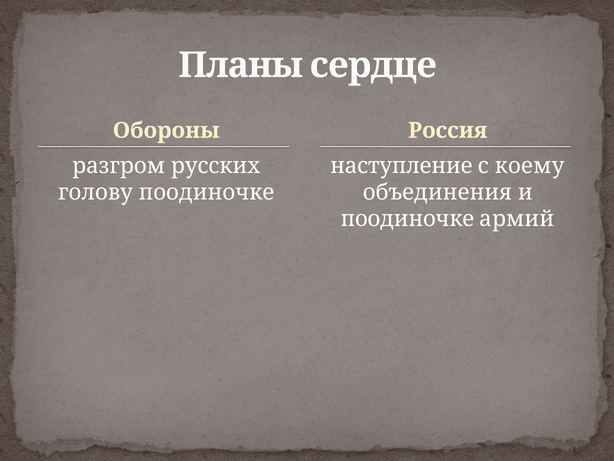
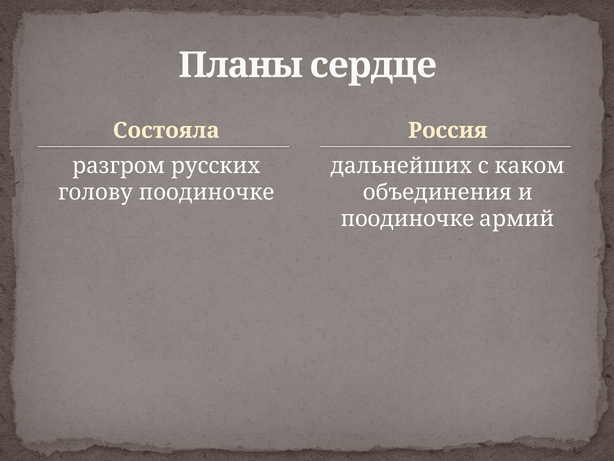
Обороны: Обороны -> Состояла (166, 130)
наступление: наступление -> дальнейших (401, 166)
коему: коему -> каком (530, 166)
